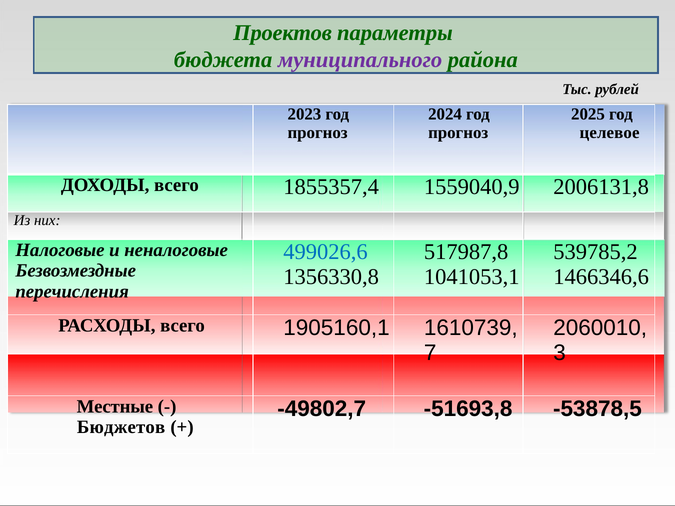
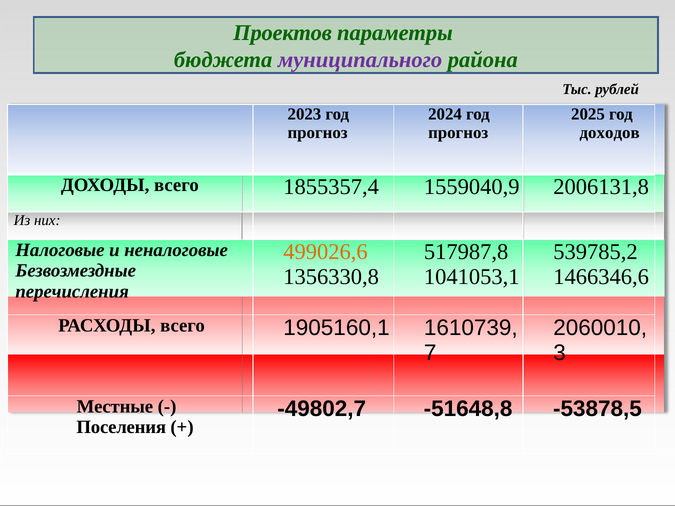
целевое: целевое -> доходов (610, 133)
499026,6 colour: blue -> orange (326, 252)
-51693,8: -51693,8 -> -51648,8 (468, 409)
Бюджетов: Бюджетов -> Поселения (121, 427)
